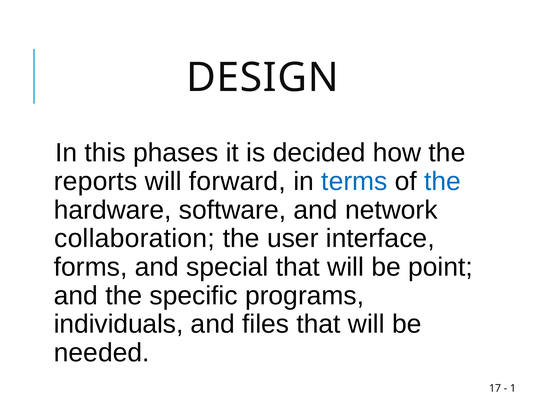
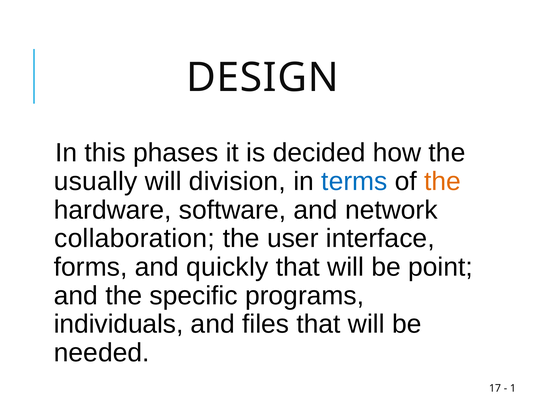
reports: reports -> usually (96, 181)
forward: forward -> division (237, 181)
the colour: blue -> orange (443, 181)
special: special -> quickly (227, 267)
